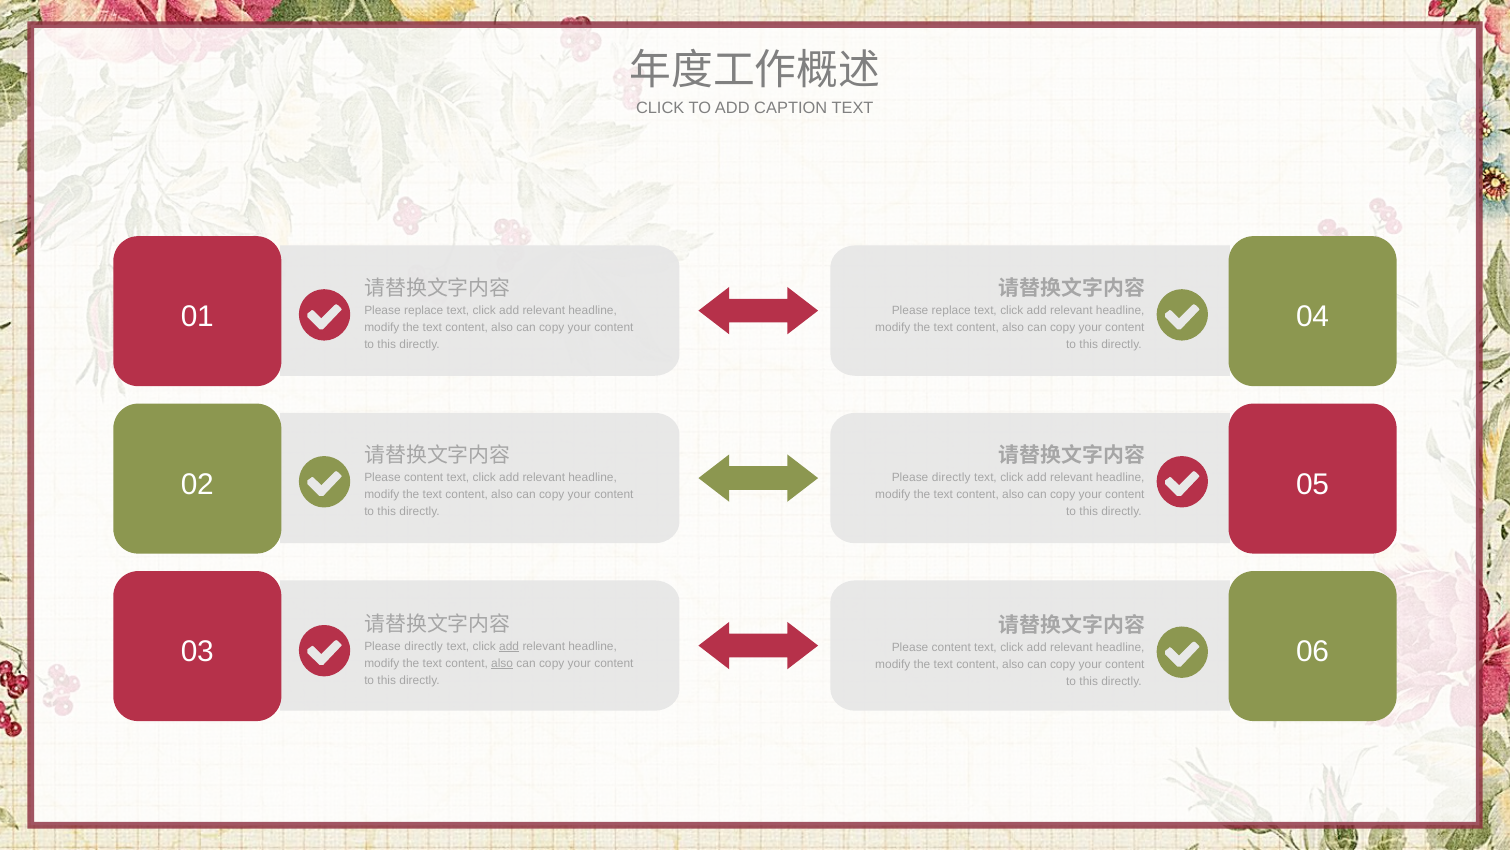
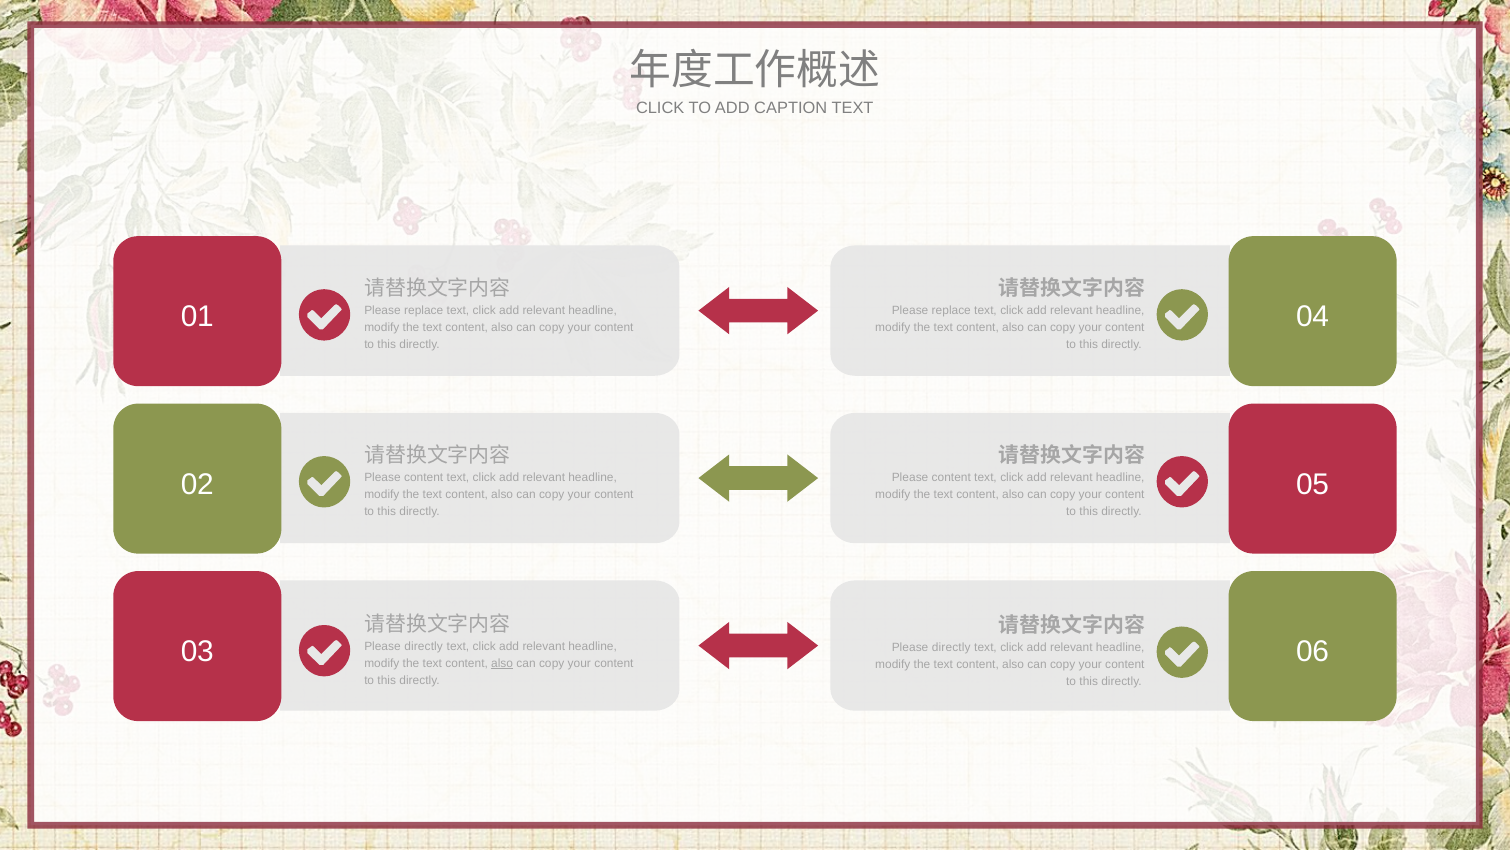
directly: directly -> content (951, 477)
add underline: present -> none (509, 646)
content: content -> directly (951, 647)
